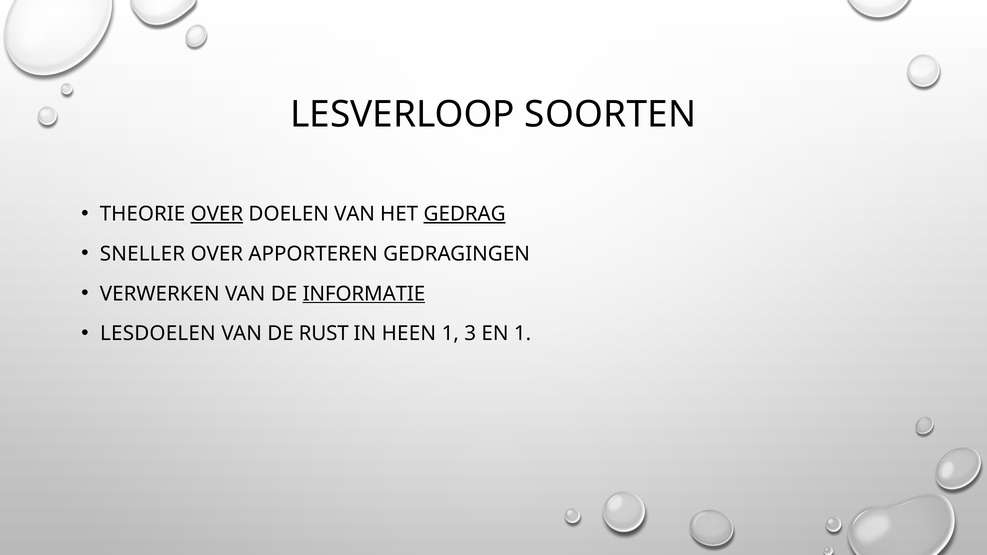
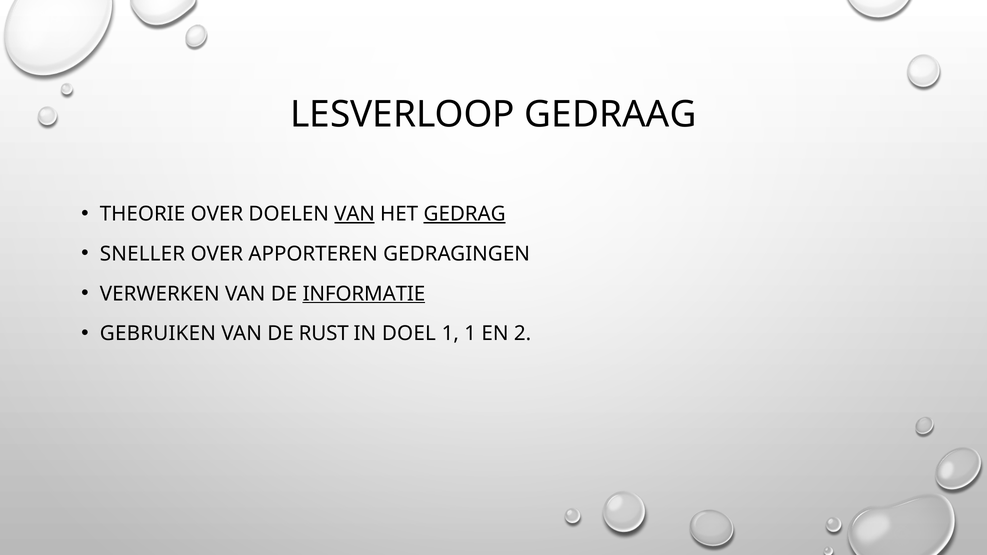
SOORTEN: SOORTEN -> GEDRAAG (611, 114)
OVER underline: present -> none (217, 214)
VAN underline: none -> present (355, 214)
LESDOELEN: LESDOELEN -> GEBRUIKEN (158, 334)
HEEN: HEEN -> DOEL (409, 334)
1 3: 3 -> 1 (470, 334)
EN 1: 1 -> 2 (523, 334)
